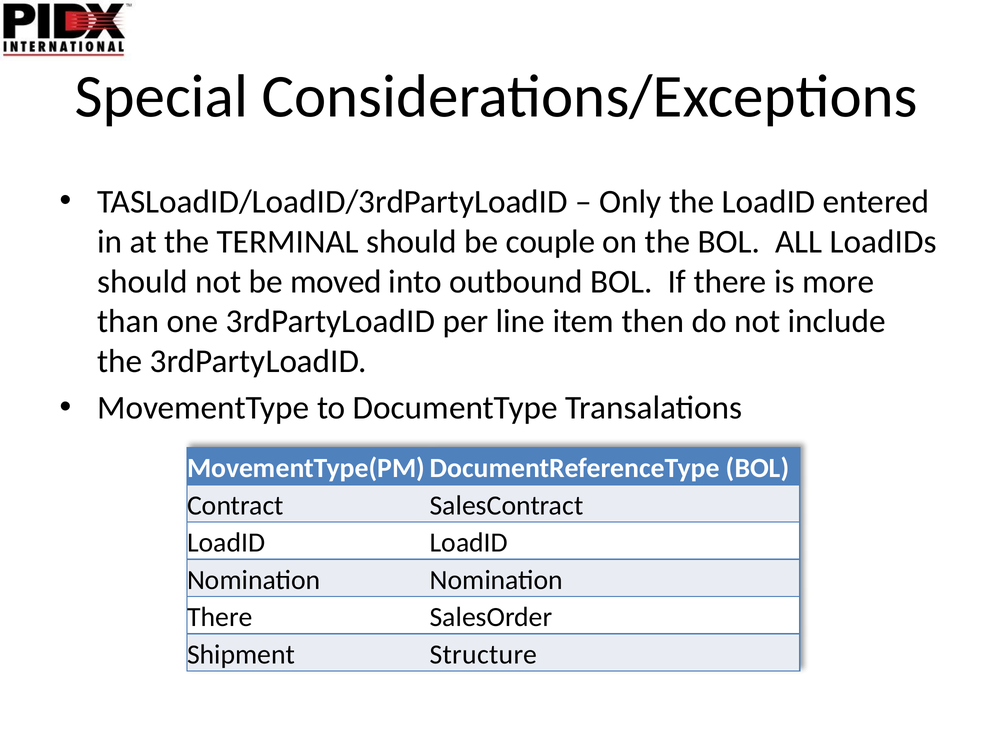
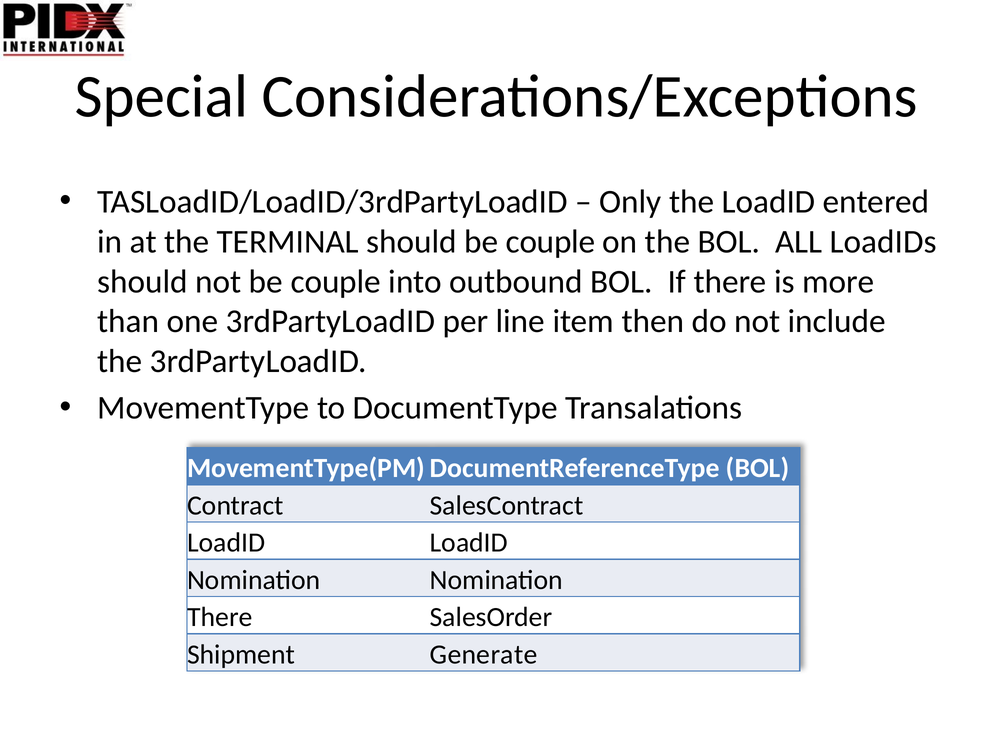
not be moved: moved -> couple (336, 282)
Structure: Structure -> Generate (484, 655)
